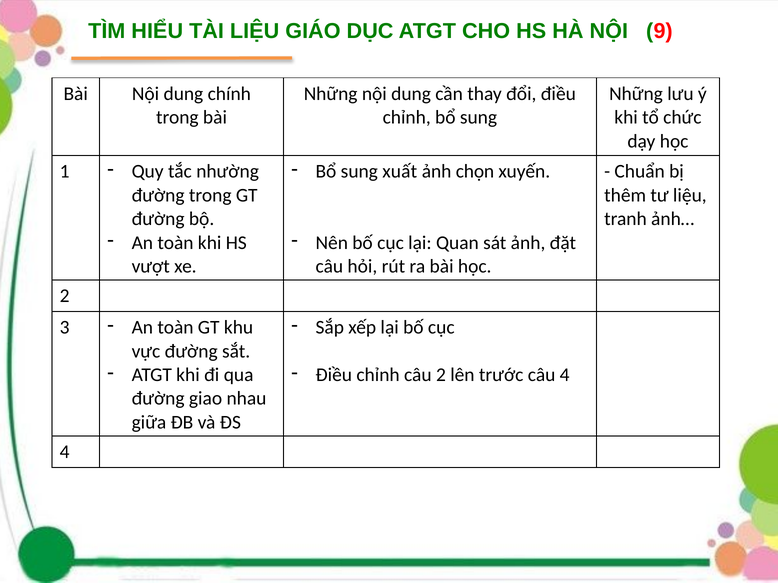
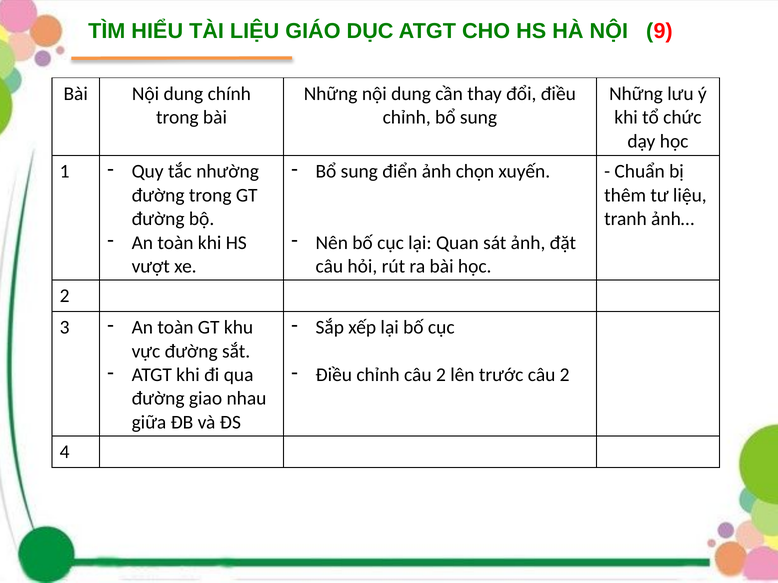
xuất: xuất -> điển (400, 172)
trước câu 4: 4 -> 2 (565, 375)
